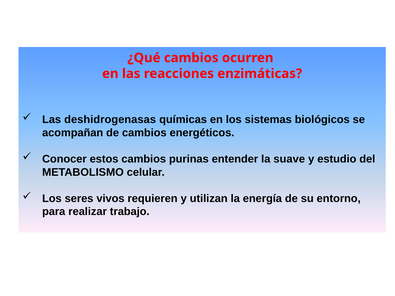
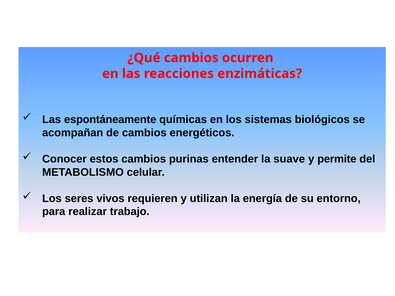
deshidrogenasas: deshidrogenasas -> espontáneamente (110, 120)
estudio: estudio -> permite (337, 159)
